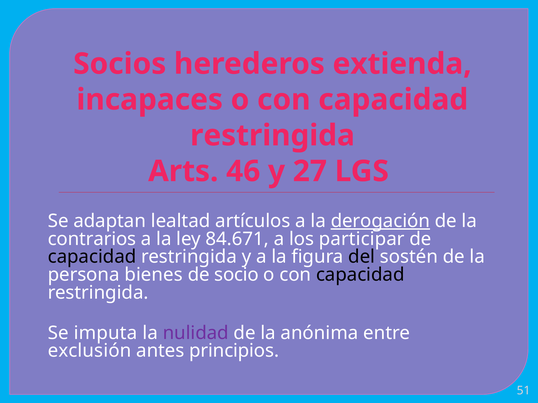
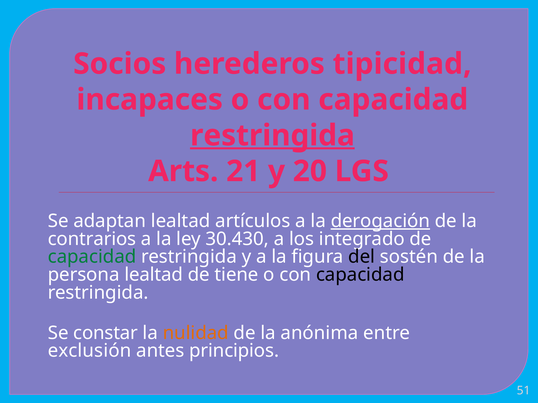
extienda: extienda -> tipicidad (402, 64)
restringida underline: none -> present (272, 136)
46: 46 -> 21 (243, 171)
27: 27 -> 20 (310, 171)
84.671: 84.671 -> 30.430 (237, 239)
participar: participar -> integrado (362, 239)
capacidad colour: black -> green (92, 257)
persona bienes: bienes -> lealtad (154, 275)
socio: socio -> tiene (237, 275)
imputa: imputa -> constar (106, 333)
nulidad colour: purple -> orange (196, 333)
